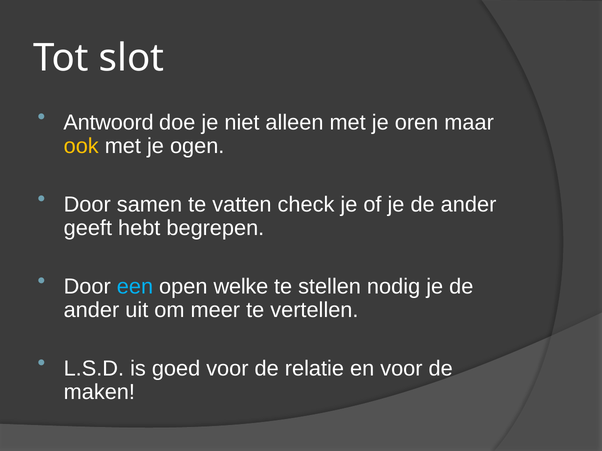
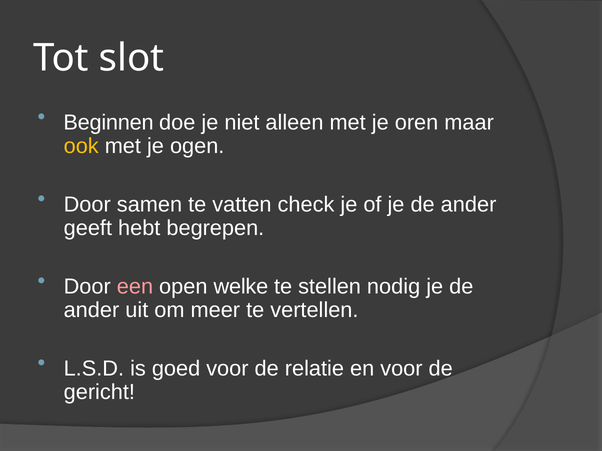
Antwoord: Antwoord -> Beginnen (109, 123)
een colour: light blue -> pink (135, 287)
maken: maken -> gericht (99, 392)
